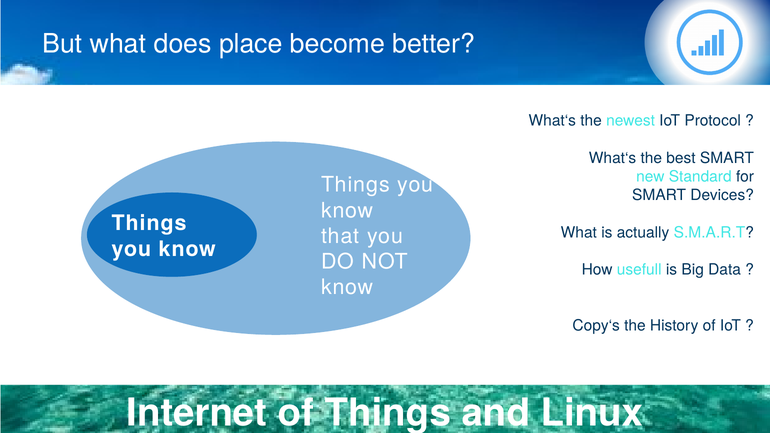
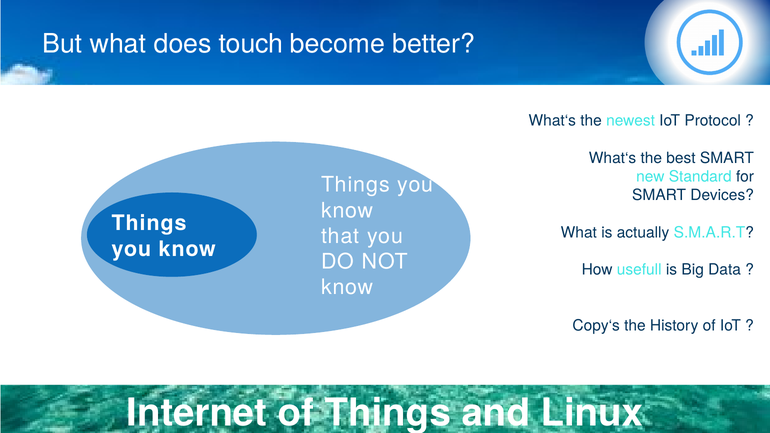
place: place -> touch (251, 44)
